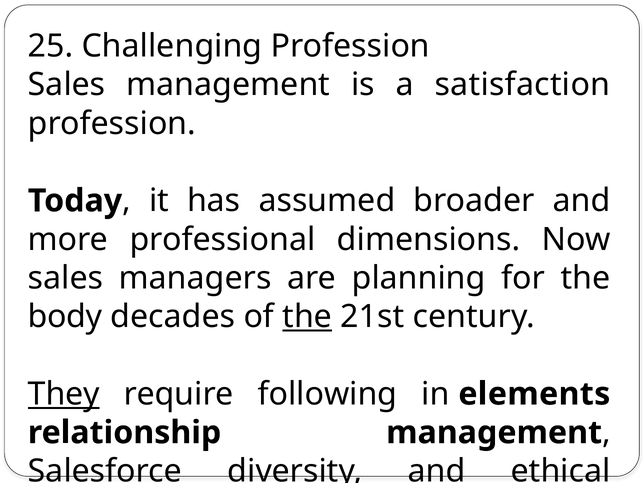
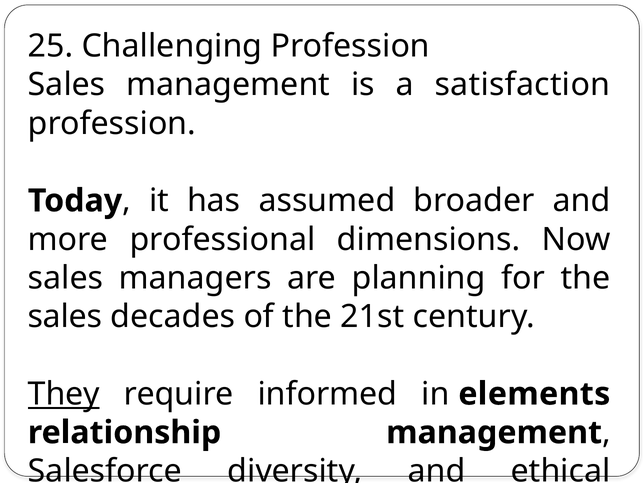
body: body -> sales (65, 317)
the underline: present -> none (307, 317)
following: following -> informed (327, 394)
